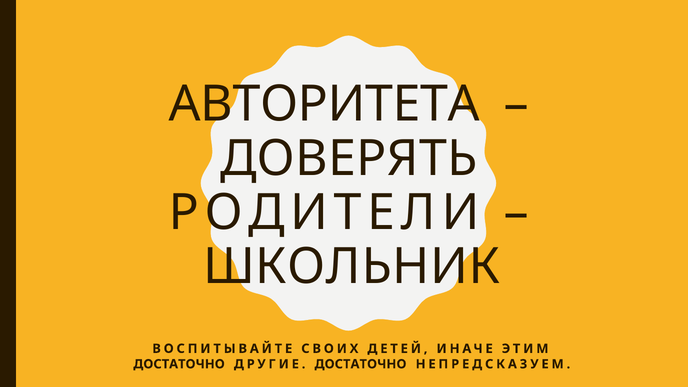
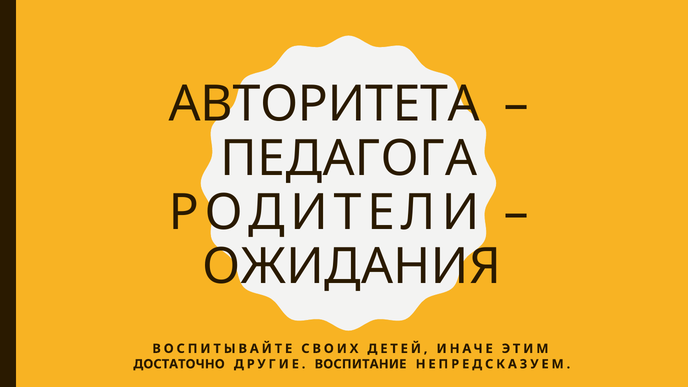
ДОВЕРЯТЬ: ДОВЕРЯТЬ -> ПЕДАГОГА (349, 159)
ШКОЛЬНИК: ШКОЛЬНИК -> ОЖИДАНИЯ (352, 267)
ДРУГИЕ ДОСТАТОЧНО: ДОСТАТОЧНО -> ВОСПИТАНИЕ (360, 364)
